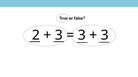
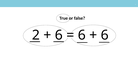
3: 3 -> 6 (59, 35)
3: 3 -> 6 (82, 35)
3: 3 -> 6 (105, 35)
